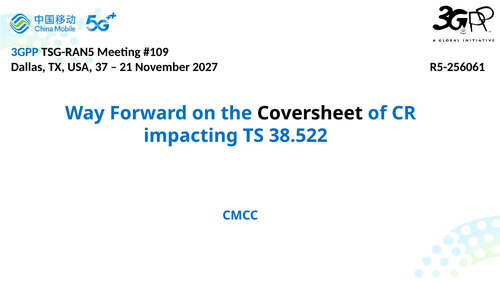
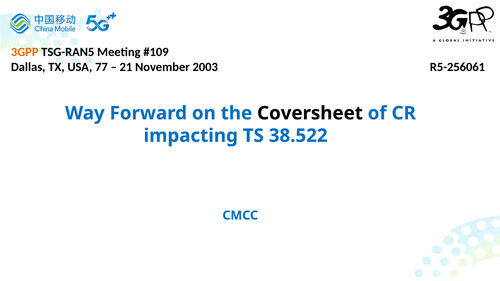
3GPP colour: blue -> orange (25, 52)
37: 37 -> 77 (101, 67)
2027: 2027 -> 2003 (205, 67)
